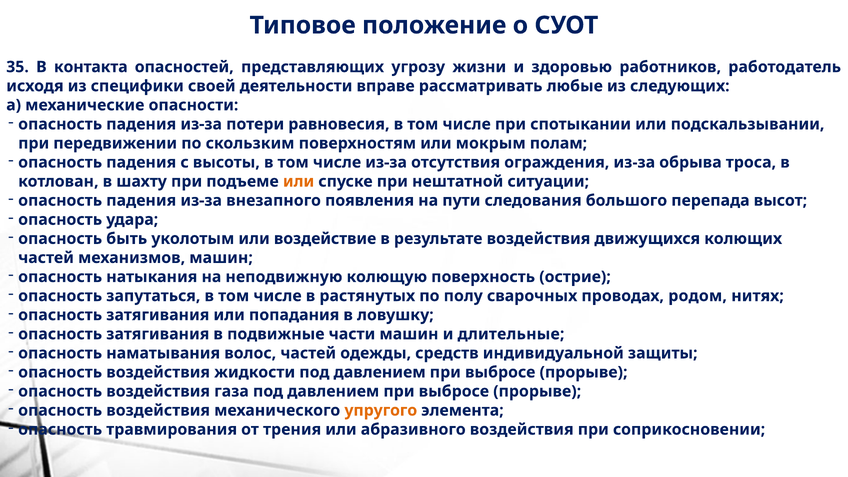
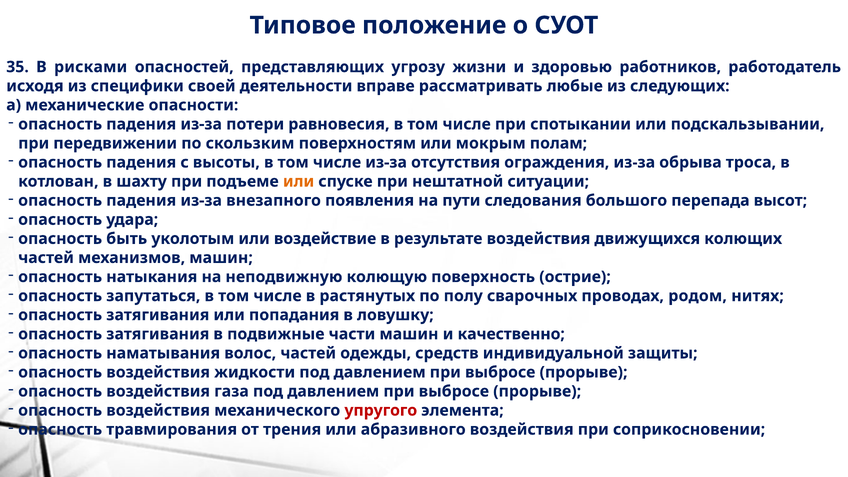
контакта: контакта -> рисками (91, 67)
длительные: длительные -> качественно (511, 334)
упругого colour: orange -> red (381, 410)
